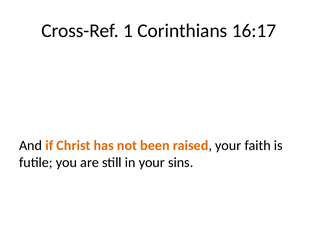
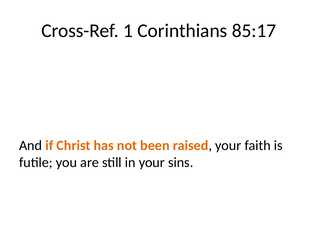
16:17: 16:17 -> 85:17 (254, 31)
